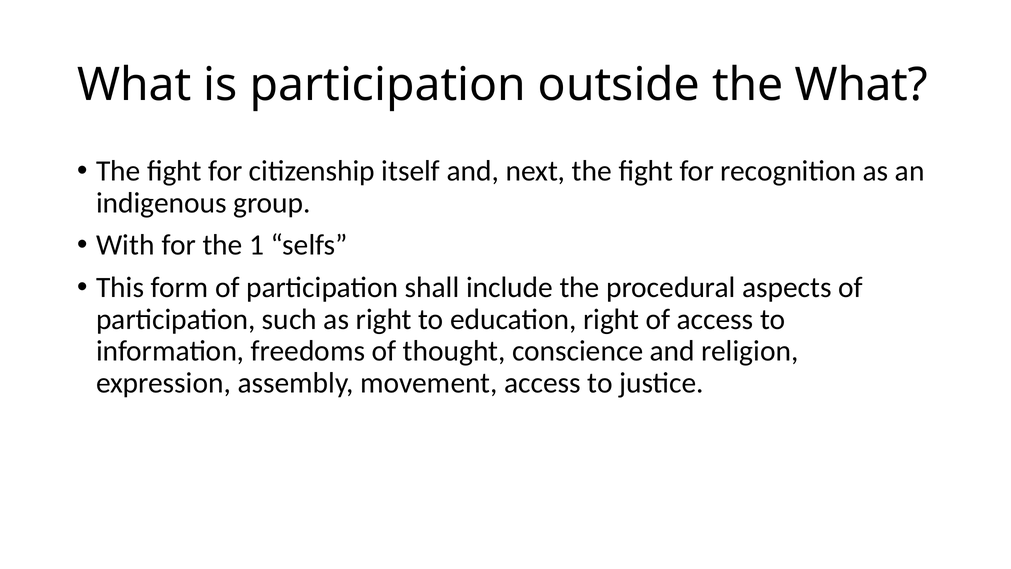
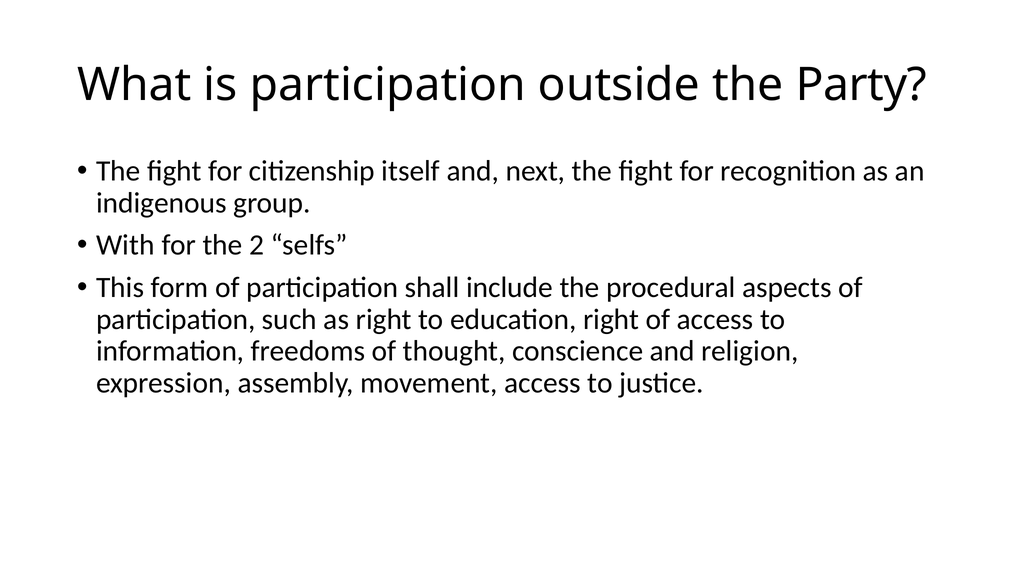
the What: What -> Party (861, 85)
1: 1 -> 2 (257, 245)
